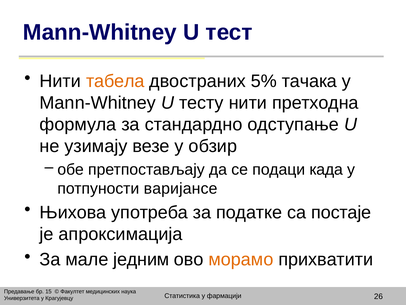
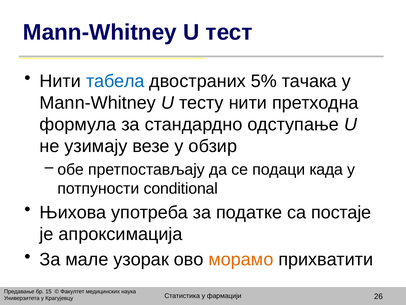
табела colour: orange -> blue (115, 81)
варијансе: варијансе -> conditional (181, 188)
једним: једним -> узорак (141, 259)
